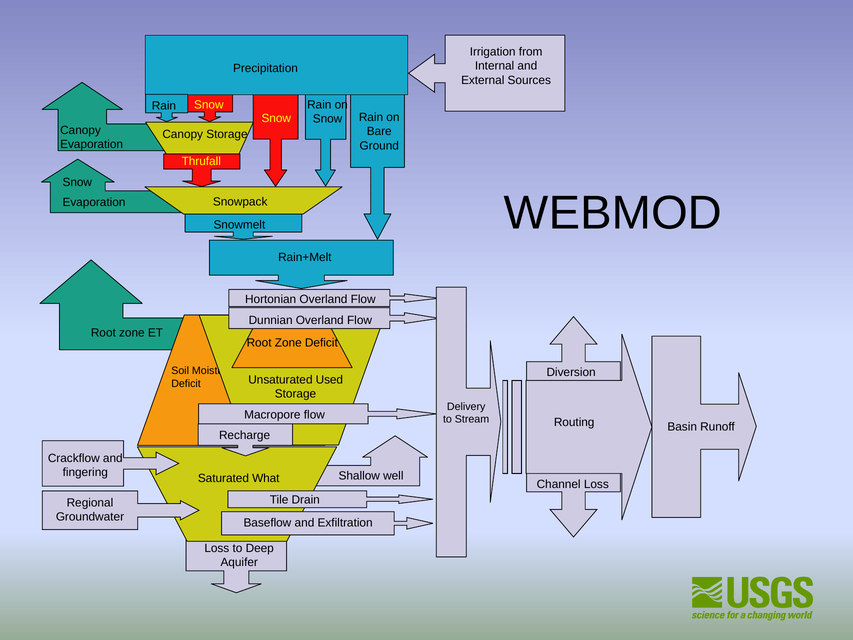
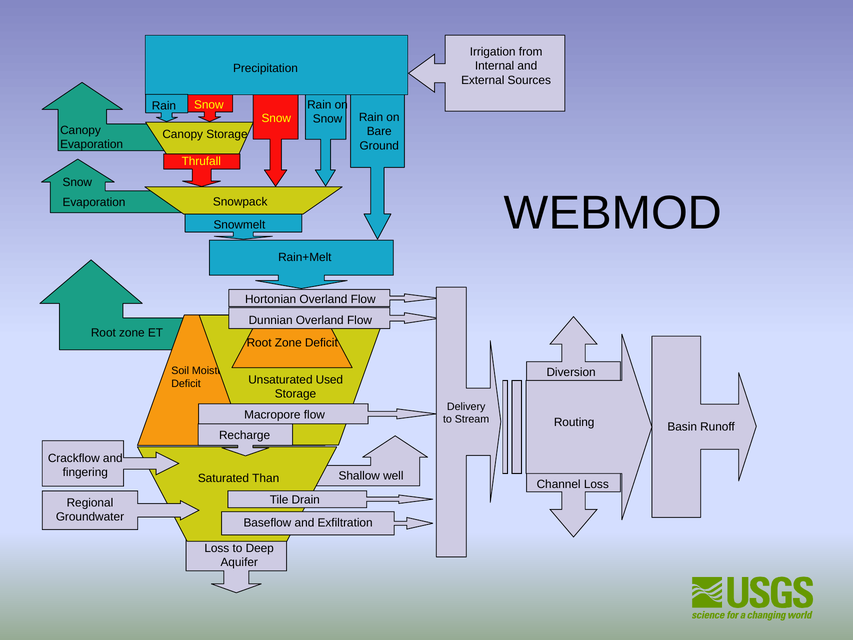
What: What -> Than (266, 478)
